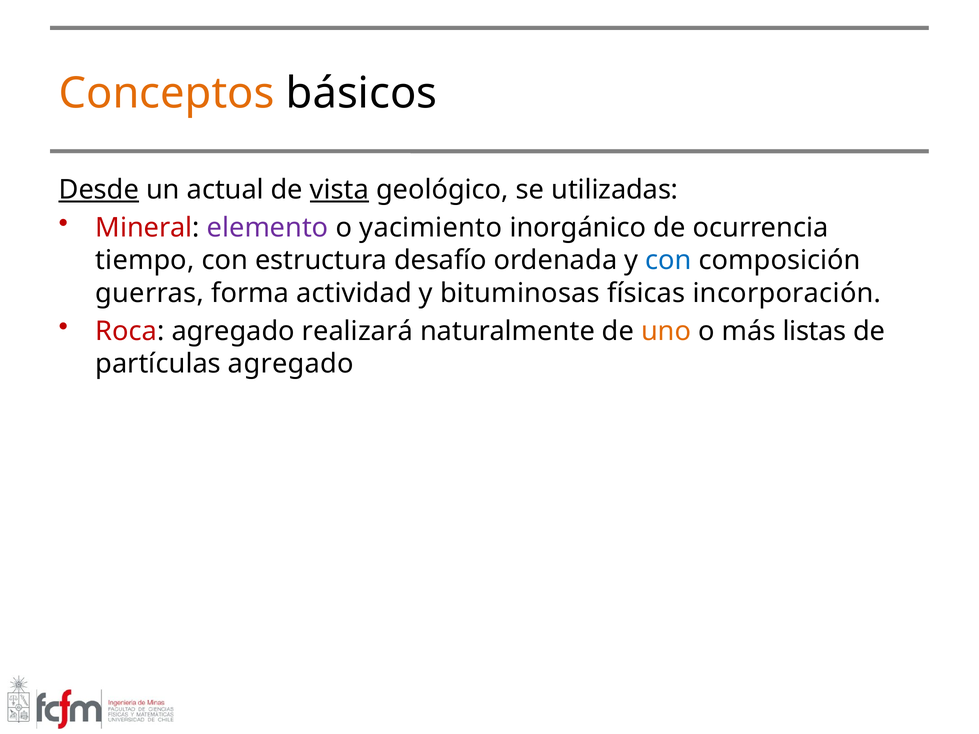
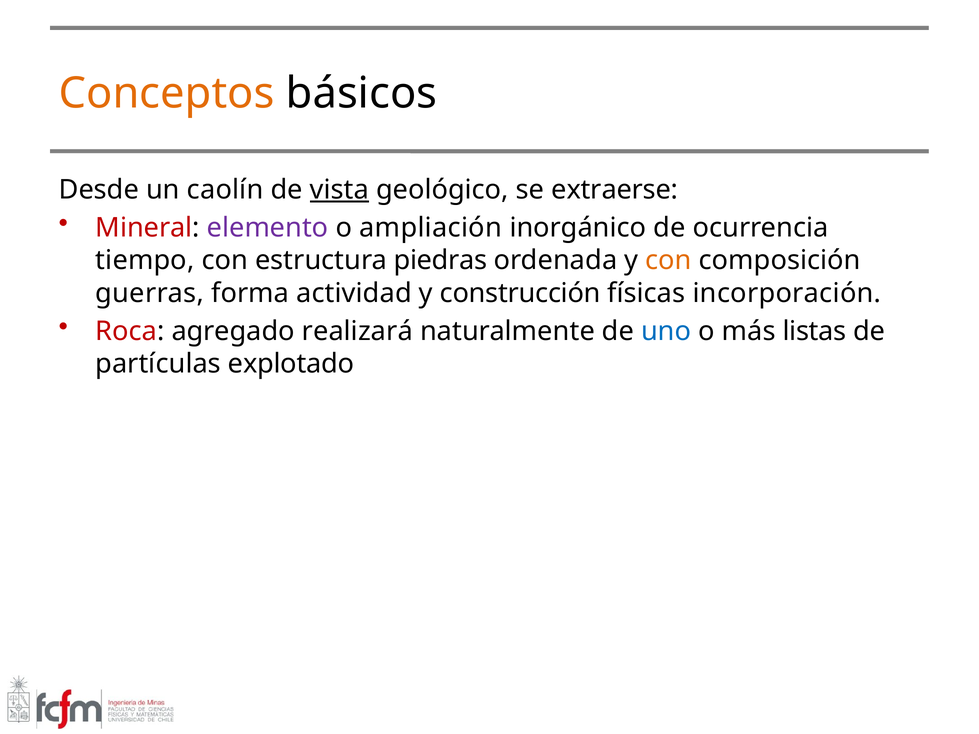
Desde underline: present -> none (99, 190)
actual: actual -> caolín (225, 190)
utilizadas: utilizadas -> extraerse (615, 190)
yacimiento: yacimiento -> ampliación (431, 228)
desafío: desafío -> piedras (441, 261)
con colour: blue -> orange (668, 261)
bituminosas: bituminosas -> construcción (520, 293)
uno colour: orange -> blue (666, 331)
partículas agregado: agregado -> explotado (291, 364)
